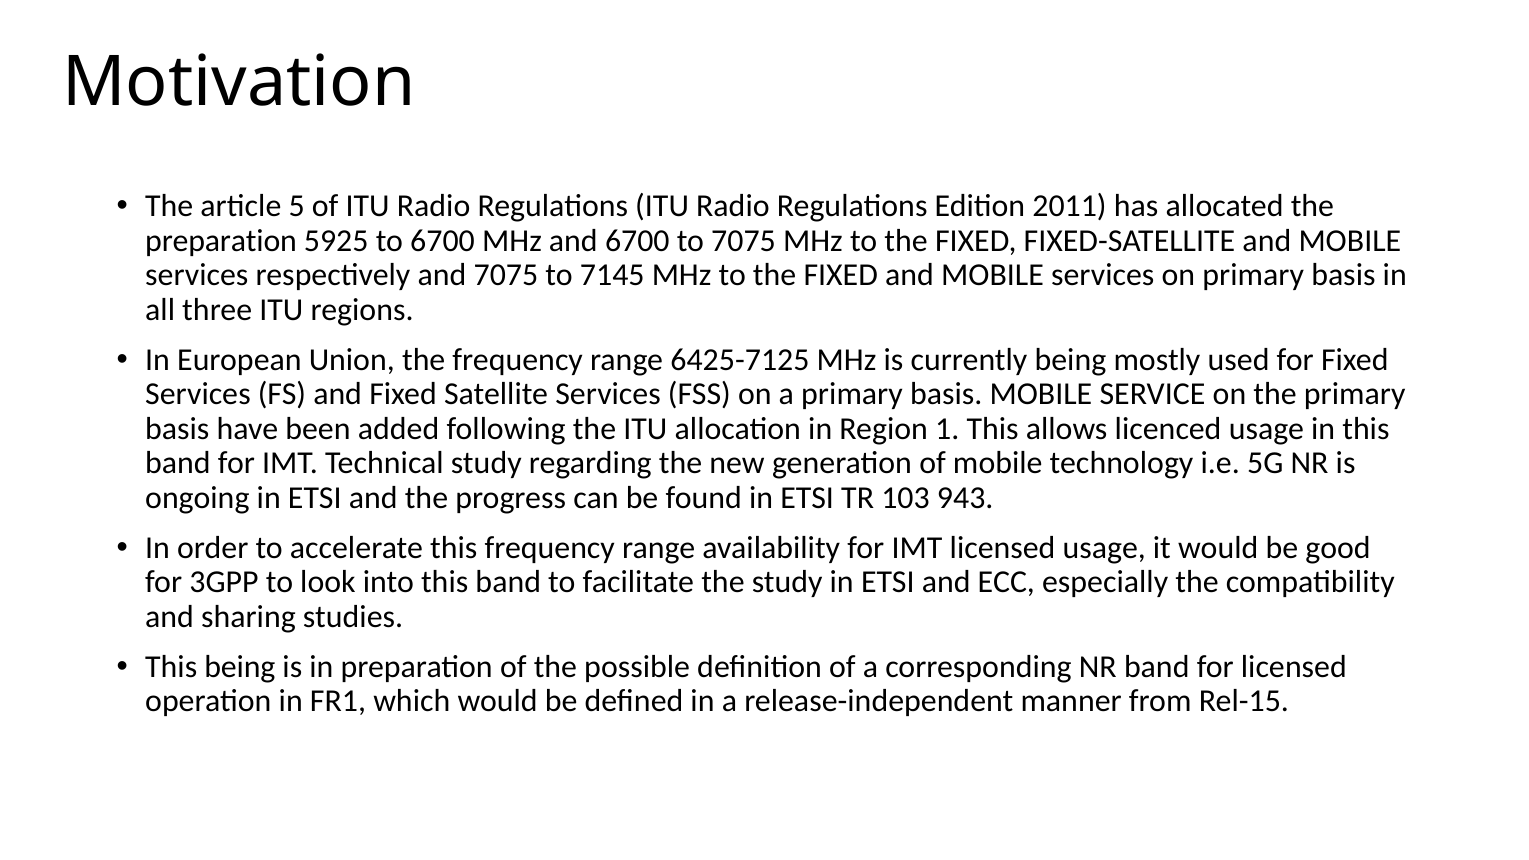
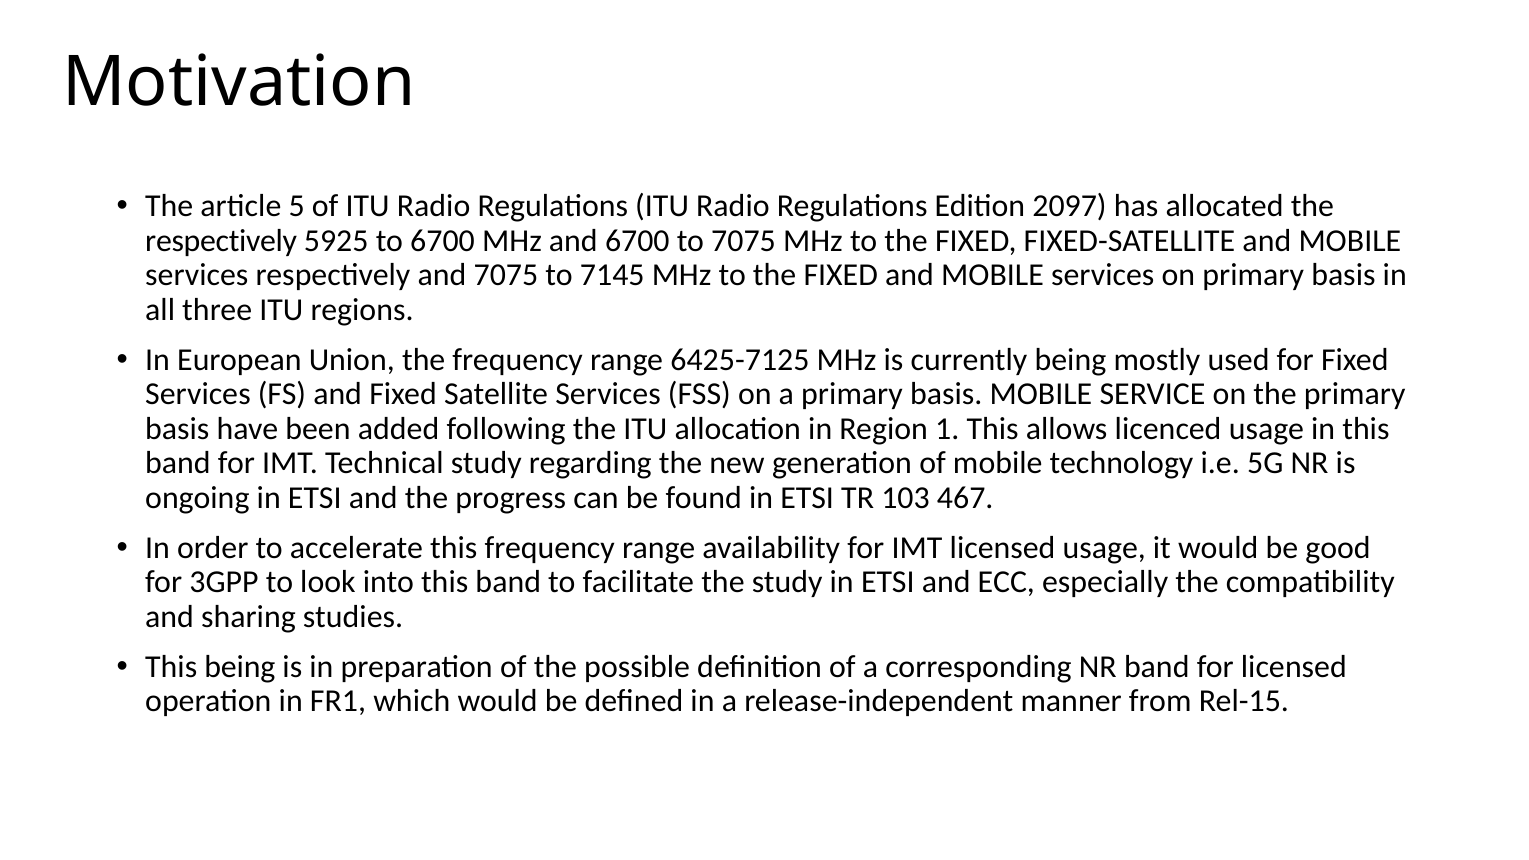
2011: 2011 -> 2097 (1070, 206)
preparation: preparation -> respectively (221, 241)
943: 943 -> 467 (965, 498)
